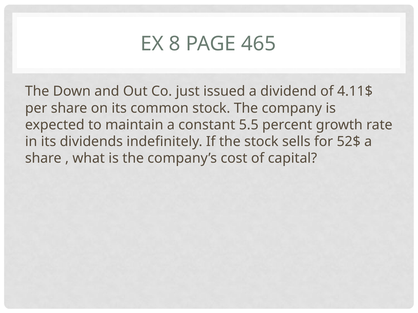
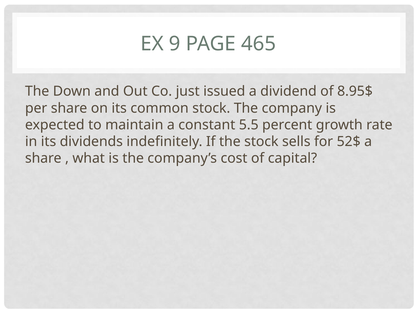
8: 8 -> 9 (175, 44)
4.11$: 4.11$ -> 8.95$ (355, 92)
